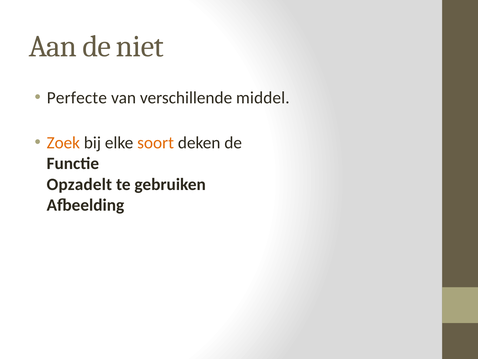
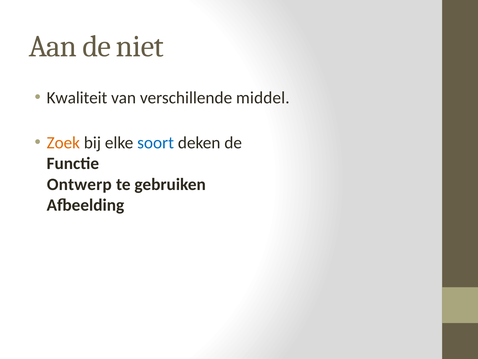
Perfecte: Perfecte -> Kwaliteit (77, 98)
soort colour: orange -> blue (156, 143)
Opzadelt: Opzadelt -> Ontwerp (79, 184)
